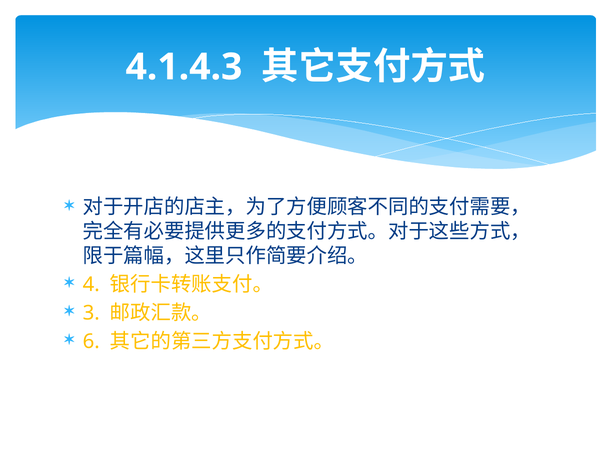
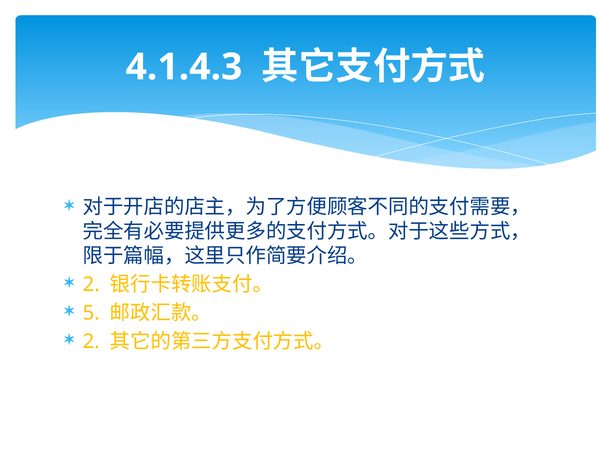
4: 4 -> 2 (91, 285)
3: 3 -> 5 (91, 313)
6: 6 -> 2 (91, 342)
